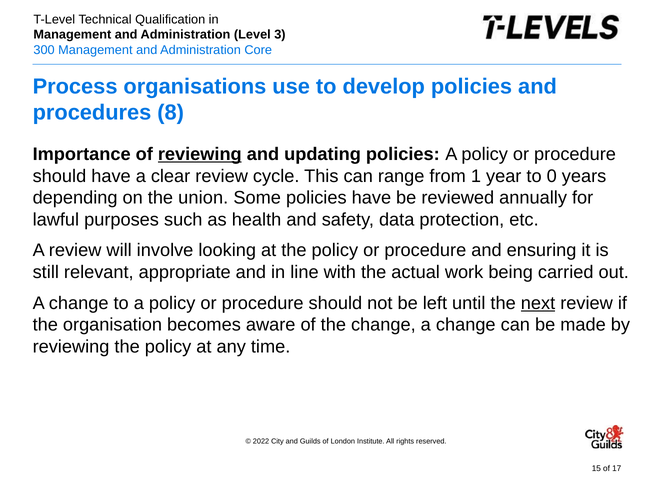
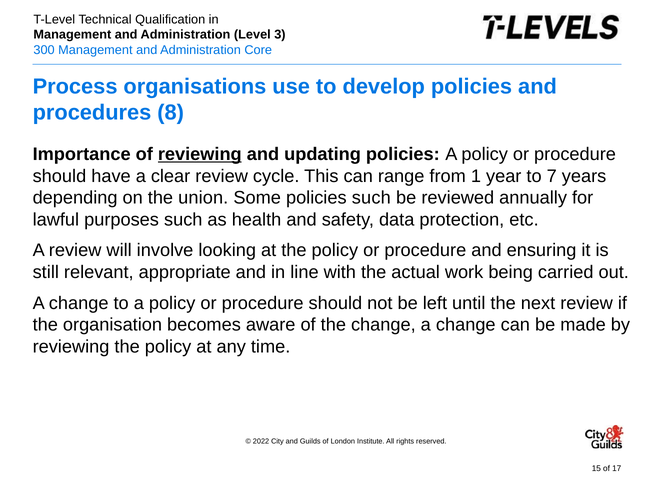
0: 0 -> 7 (552, 176)
policies have: have -> such (371, 198)
next underline: present -> none (538, 303)
